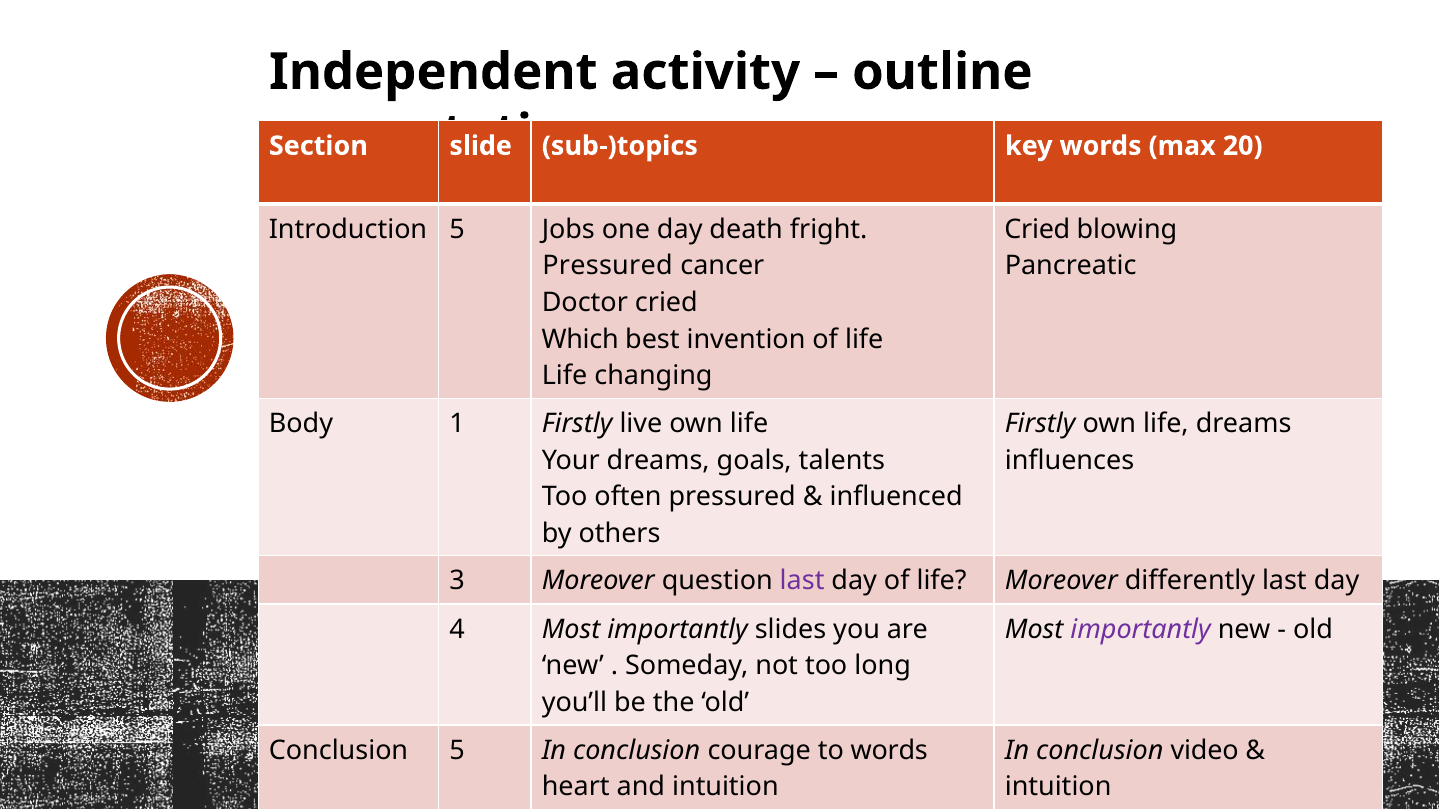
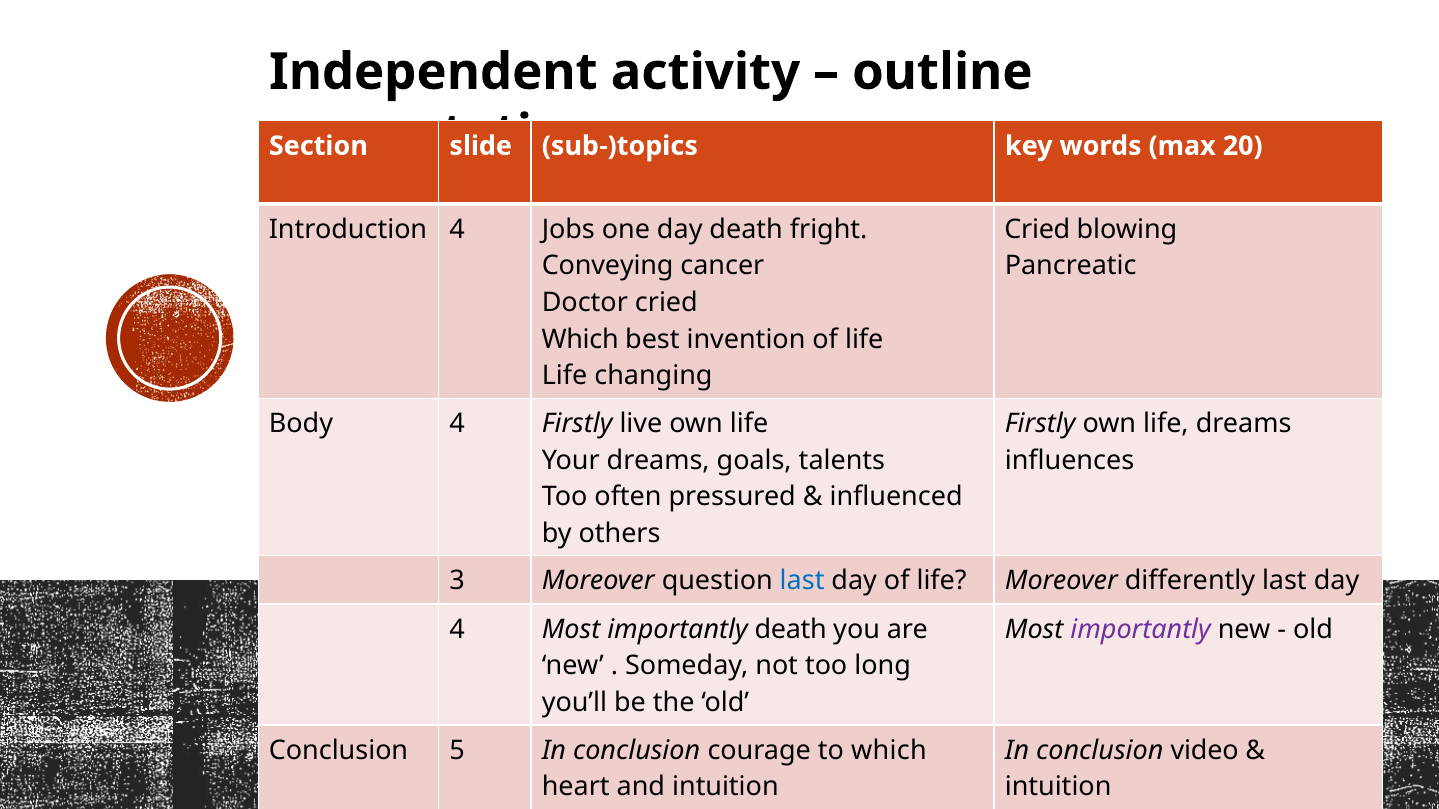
Introduction 5: 5 -> 4 (457, 229)
Pressured: Pressured -> Conveying (608, 266)
Body 1: 1 -> 4 (457, 424)
last colour: purple -> blue (802, 581)
importantly slides: slides -> death (791, 630)
to words: words -> which (889, 751)
